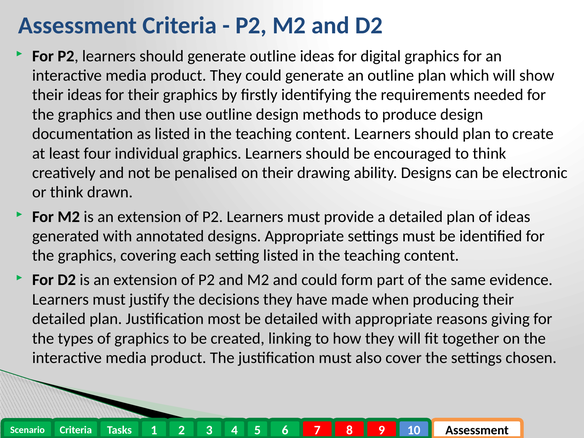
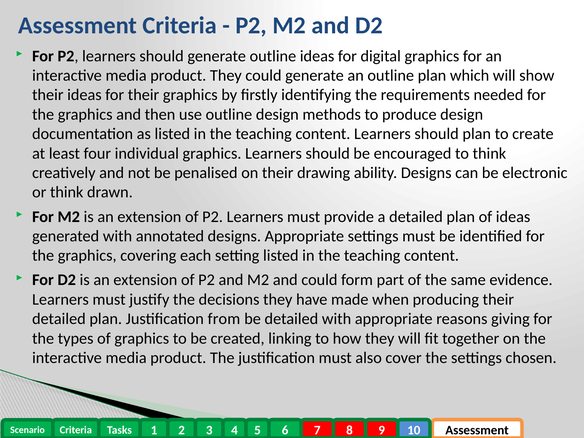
most: most -> from (224, 319)
